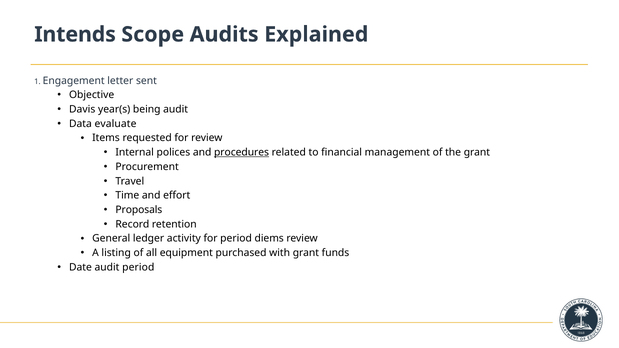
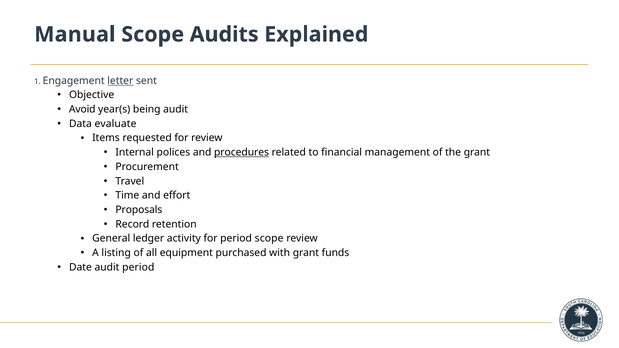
Intends: Intends -> Manual (75, 34)
letter underline: none -> present (120, 81)
Davis: Davis -> Avoid (82, 109)
period diems: diems -> scope (269, 239)
